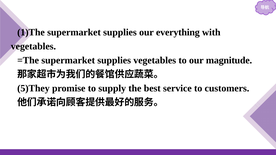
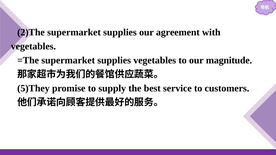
1)The: 1)The -> 2)The (31, 32)
everything: everything -> agreement (178, 32)
